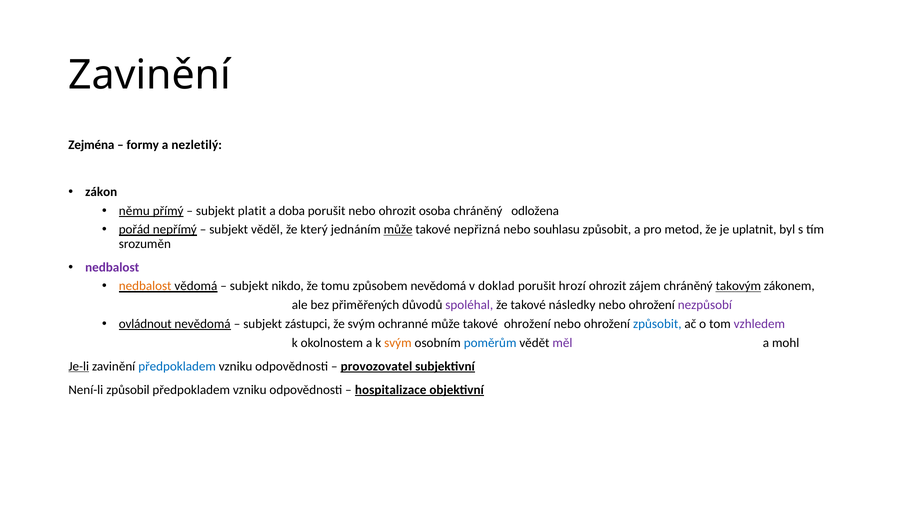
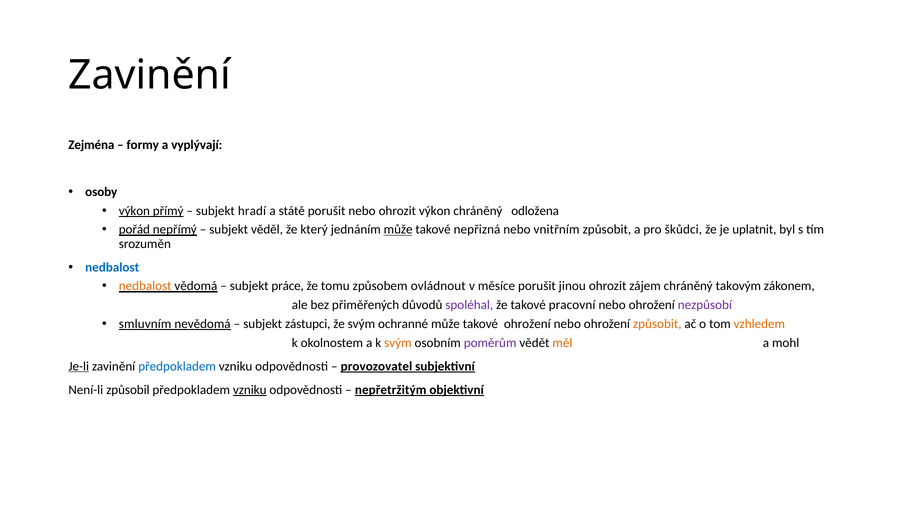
nezletilý: nezletilý -> vyplývají (197, 145)
zákon: zákon -> osoby (101, 192)
němu: němu -> výkon (134, 211)
platit: platit -> hradí (252, 211)
doba: doba -> státě (292, 211)
ohrozit osoba: osoba -> výkon (435, 211)
souhlasu: souhlasu -> vnitřním (557, 229)
metod: metod -> škůdci (683, 229)
nedbalost colour: purple -> blue (112, 267)
nikdo: nikdo -> práce (288, 286)
způsobem nevědomá: nevědomá -> ovládnout (438, 286)
doklad: doklad -> měsíce (497, 286)
hrozí: hrozí -> jinou (572, 286)
takovým underline: present -> none (738, 286)
následky: následky -> pracovní (572, 305)
ovládnout: ovládnout -> smluvním (145, 324)
způsobit colour: blue -> orange (657, 324)
vzhledem colour: purple -> orange (759, 324)
poměrům colour: blue -> purple (490, 342)
měl colour: purple -> orange (562, 342)
vzniku underline: none -> present (250, 389)
hospitalizace: hospitalizace -> nepřetržitým (391, 389)
